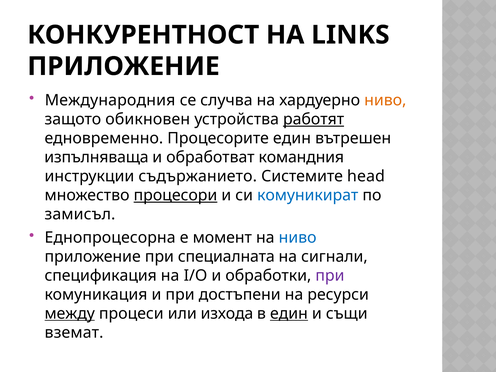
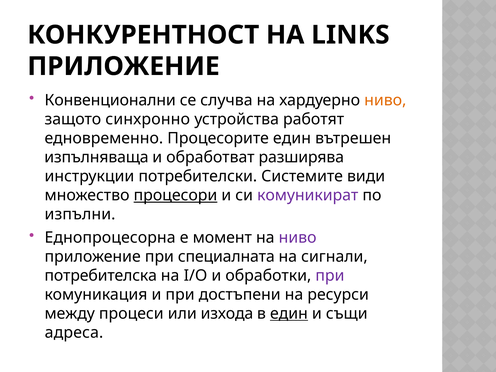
Международния: Международния -> Конвенционални (110, 100)
обикновен: обикновен -> синхронно (148, 119)
работят underline: present -> none (314, 119)
командния: командния -> разширява (301, 157)
съдържанието: съдържанието -> потребителски (198, 176)
head: head -> види (366, 176)
комуникират colour: blue -> purple (308, 195)
замисъл: замисъл -> изпълни (80, 214)
ниво colour: blue -> purple (298, 238)
спецификация: спецификация -> потребителска (101, 276)
между underline: present -> none (70, 314)
вземат: вземат -> адреса (74, 333)
